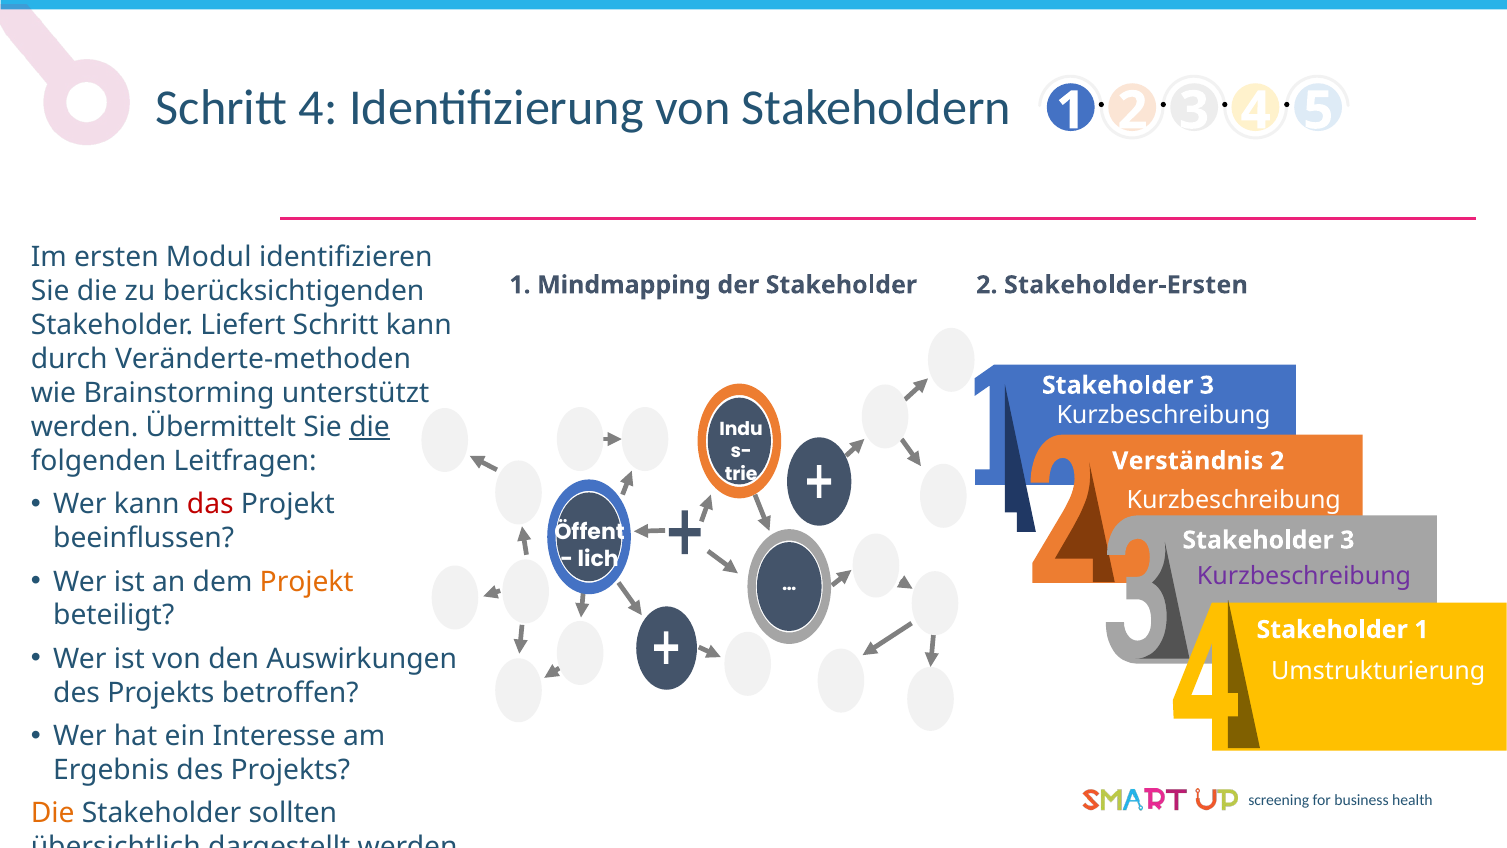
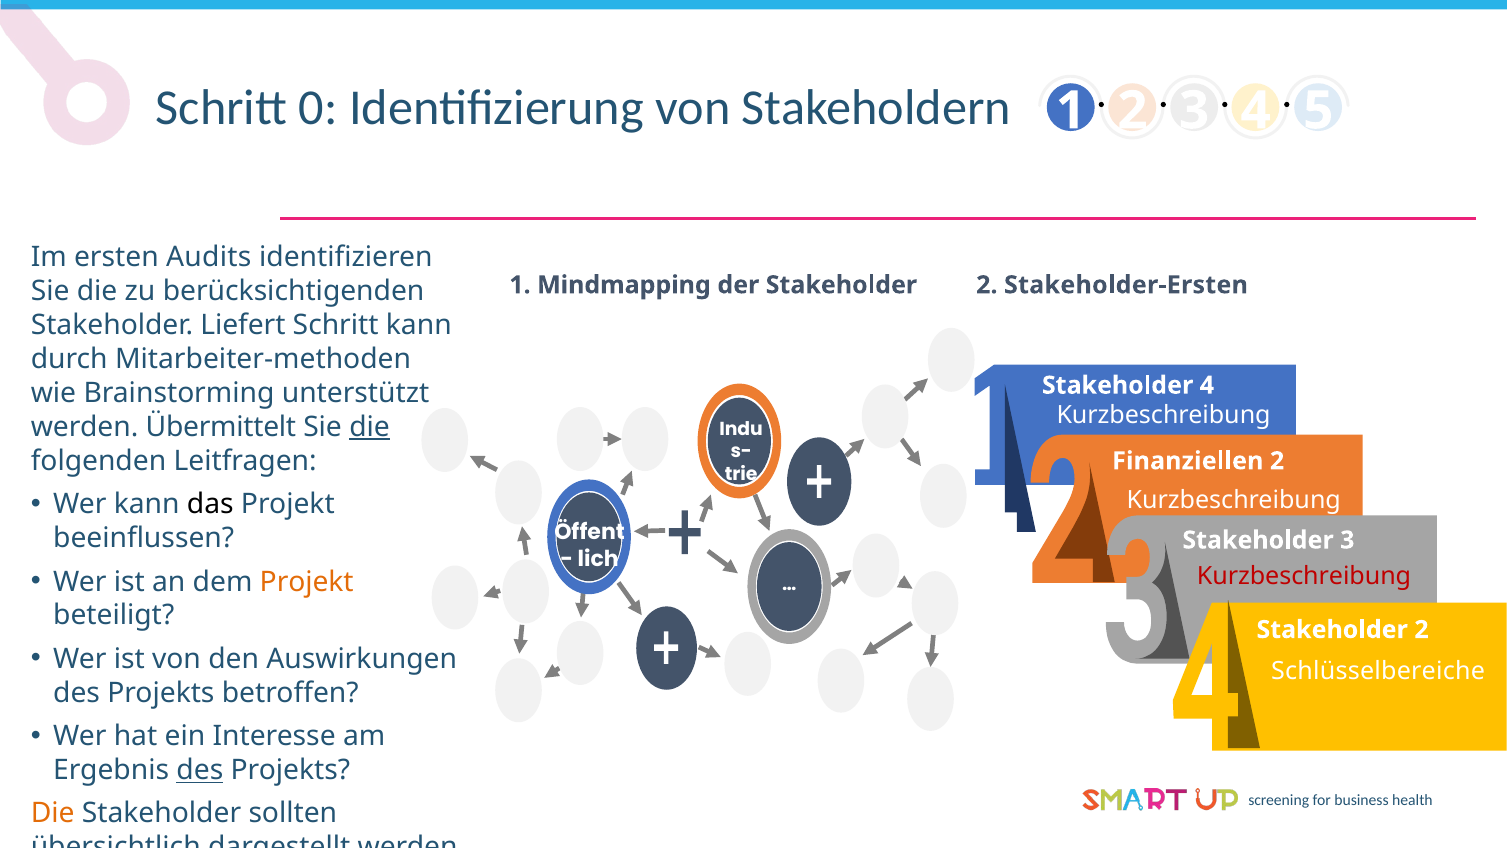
Schritt 4: 4 -> 0 (318, 108)
Modul: Modul -> Audits (209, 257)
Veränderte-methoden: Veränderte-methoden -> Mitarbeiter-methoden (263, 359)
3: 3 -> 4 (1207, 385)
Verständnis: Verständnis -> Finanziellen (1188, 461)
das colour: red -> black (210, 504)
Kurzbeschreibung colour: purple -> red (1304, 576)
Stakeholder 1: 1 -> 2 (1421, 630)
Umstrukturierung: Umstrukturierung -> Schlüsselbereiche (1378, 671)
des underline: none -> present (200, 770)
